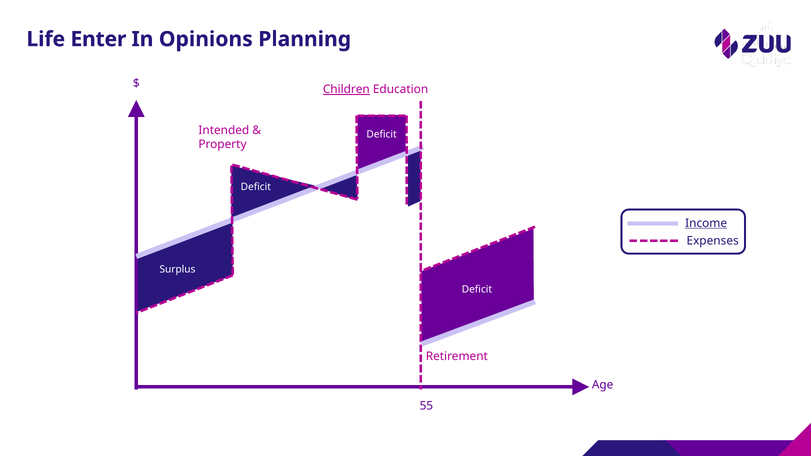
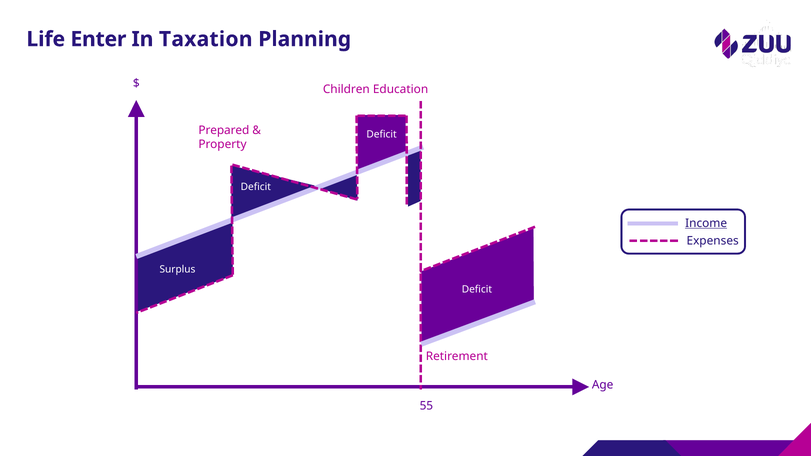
Opinions: Opinions -> Taxation (206, 39)
Children underline: present -> none (346, 89)
Intended: Intended -> Prepared (224, 130)
